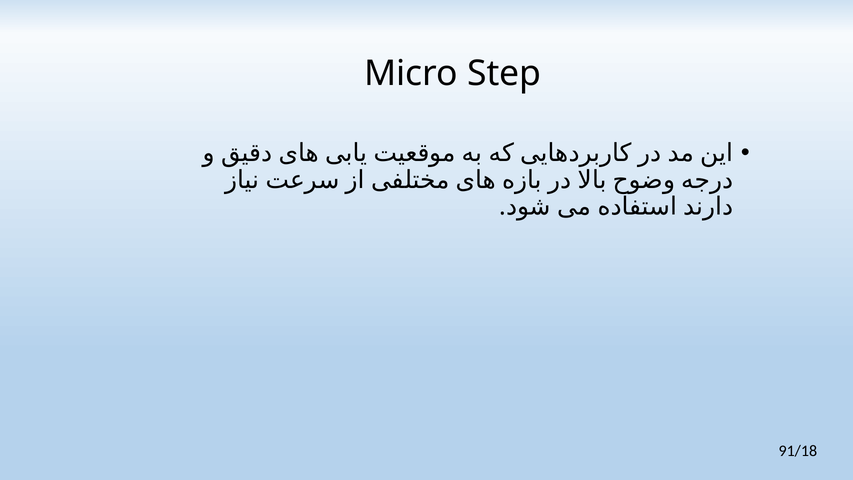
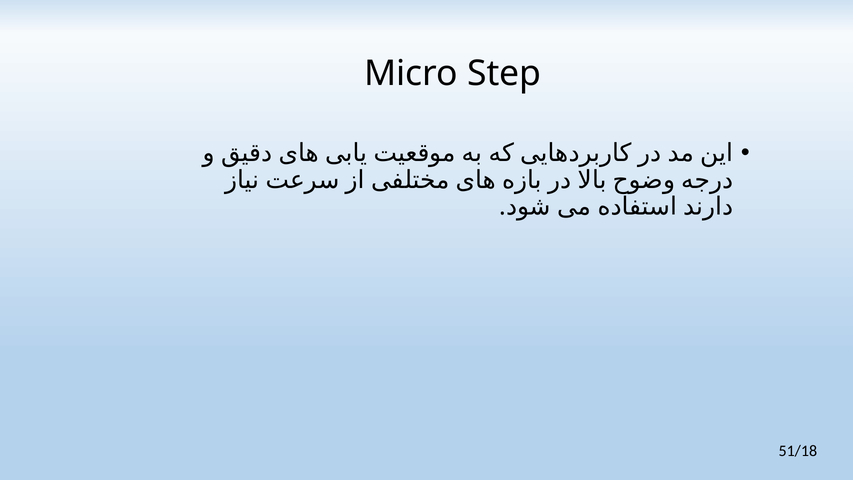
91/18: 91/18 -> 51/18 (798, 451)
